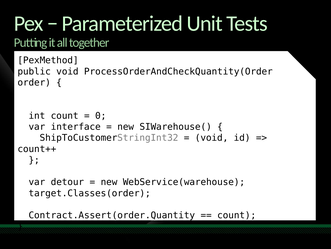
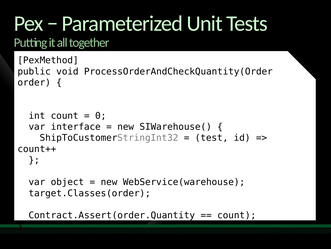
void: void -> test (212, 137)
detour: detour -> object (67, 182)
